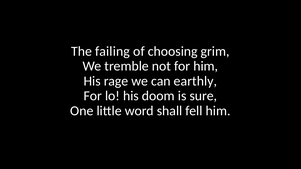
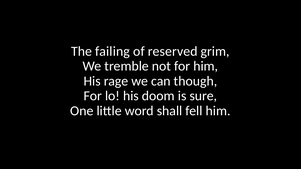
choosing: choosing -> reserved (173, 51)
earthly: earthly -> though (195, 81)
